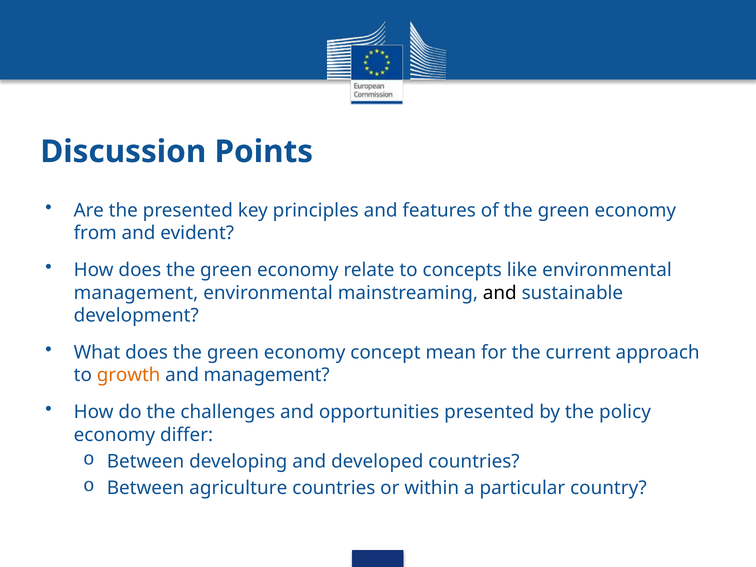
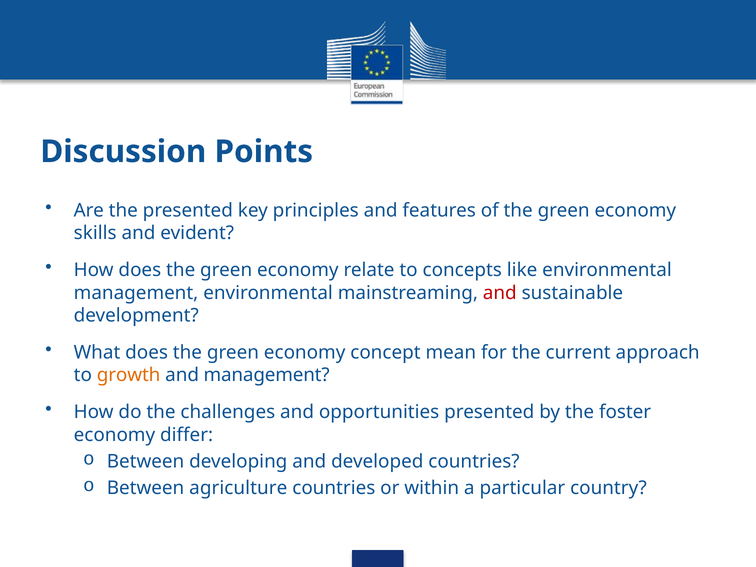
from: from -> skills (95, 233)
and colour: black -> red (500, 293)
policy: policy -> foster (625, 412)
